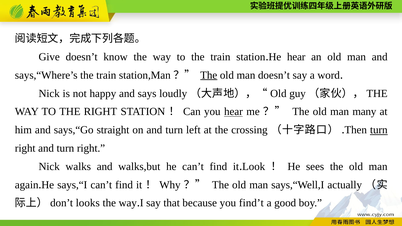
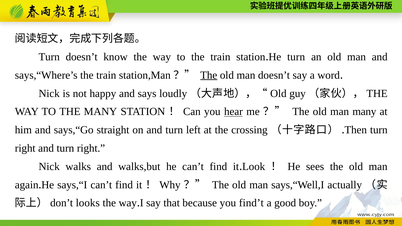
Give: Give -> Turn (49, 57)
He hear: hear -> turn (296, 57)
THE RIGHT: RIGHT -> MANY (100, 112)
turn underline: present -> none (379, 130)
